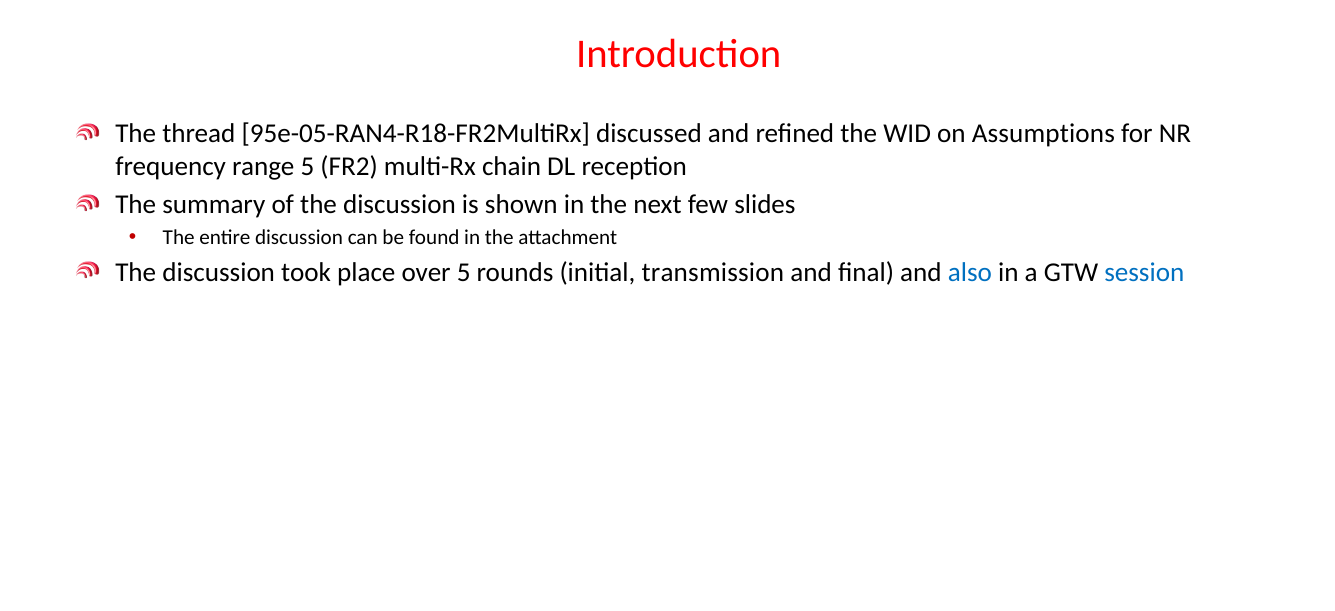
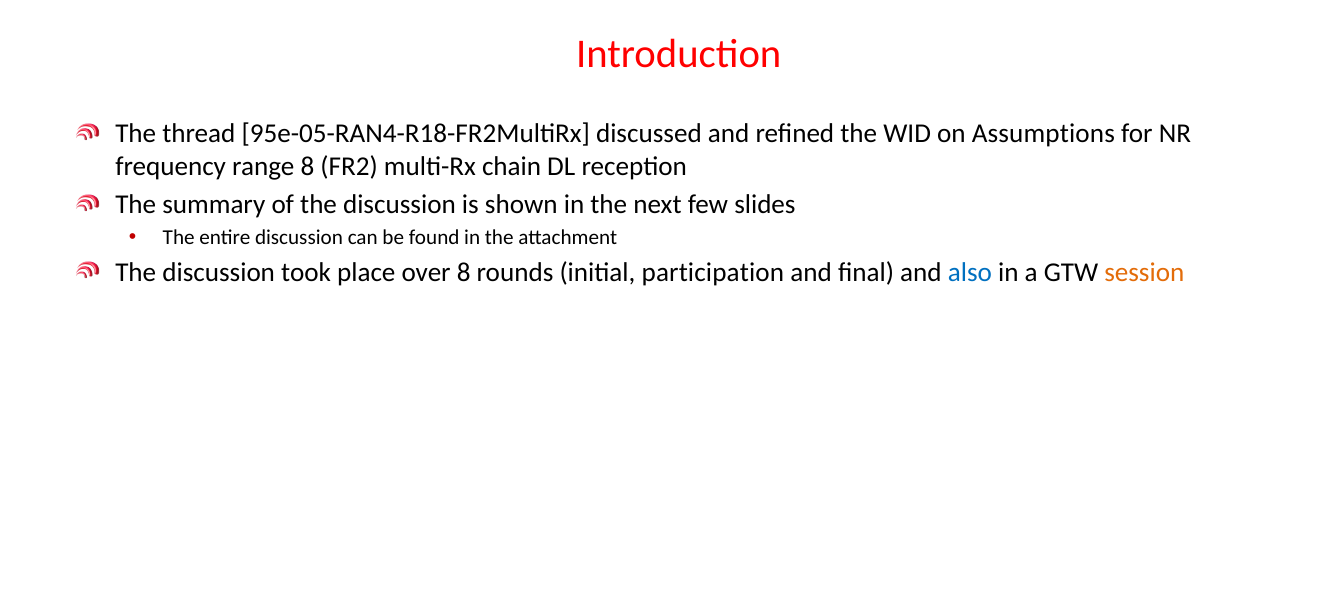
range 5: 5 -> 8 (307, 166)
over 5: 5 -> 8 (464, 272)
transmission: transmission -> participation (713, 272)
session colour: blue -> orange (1144, 272)
